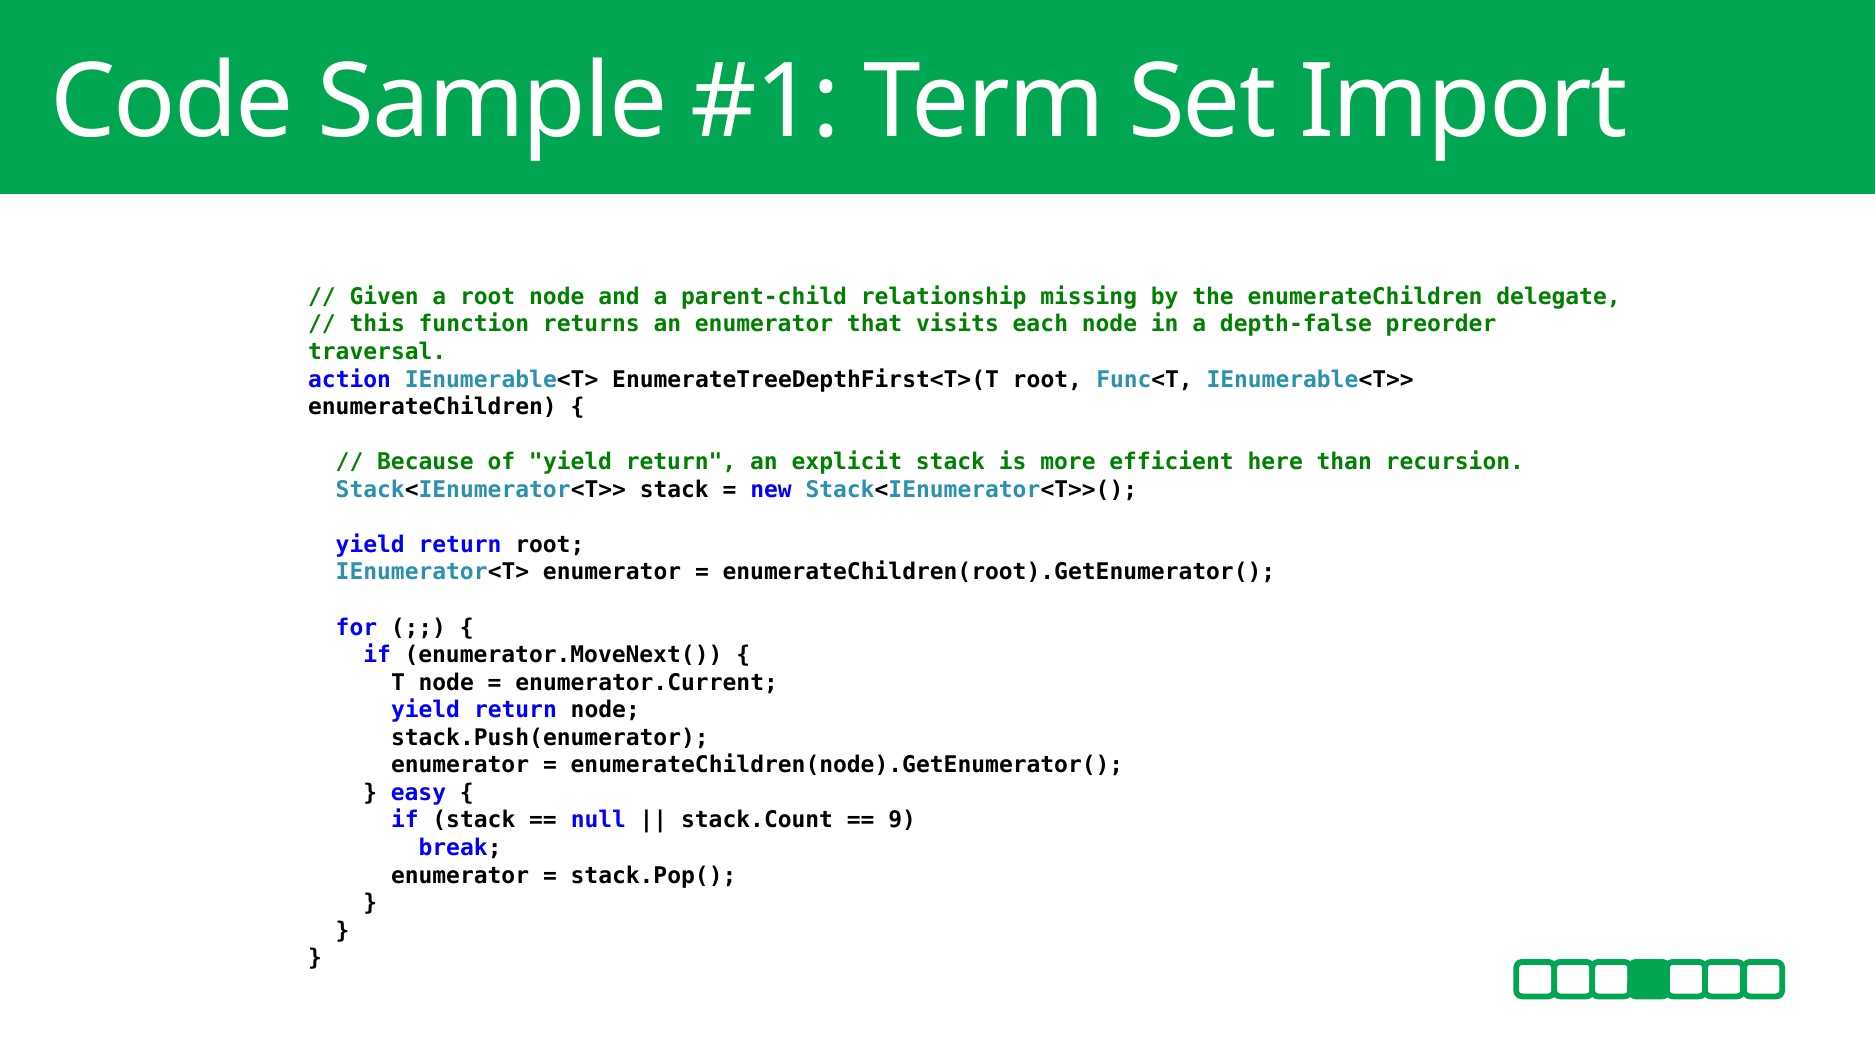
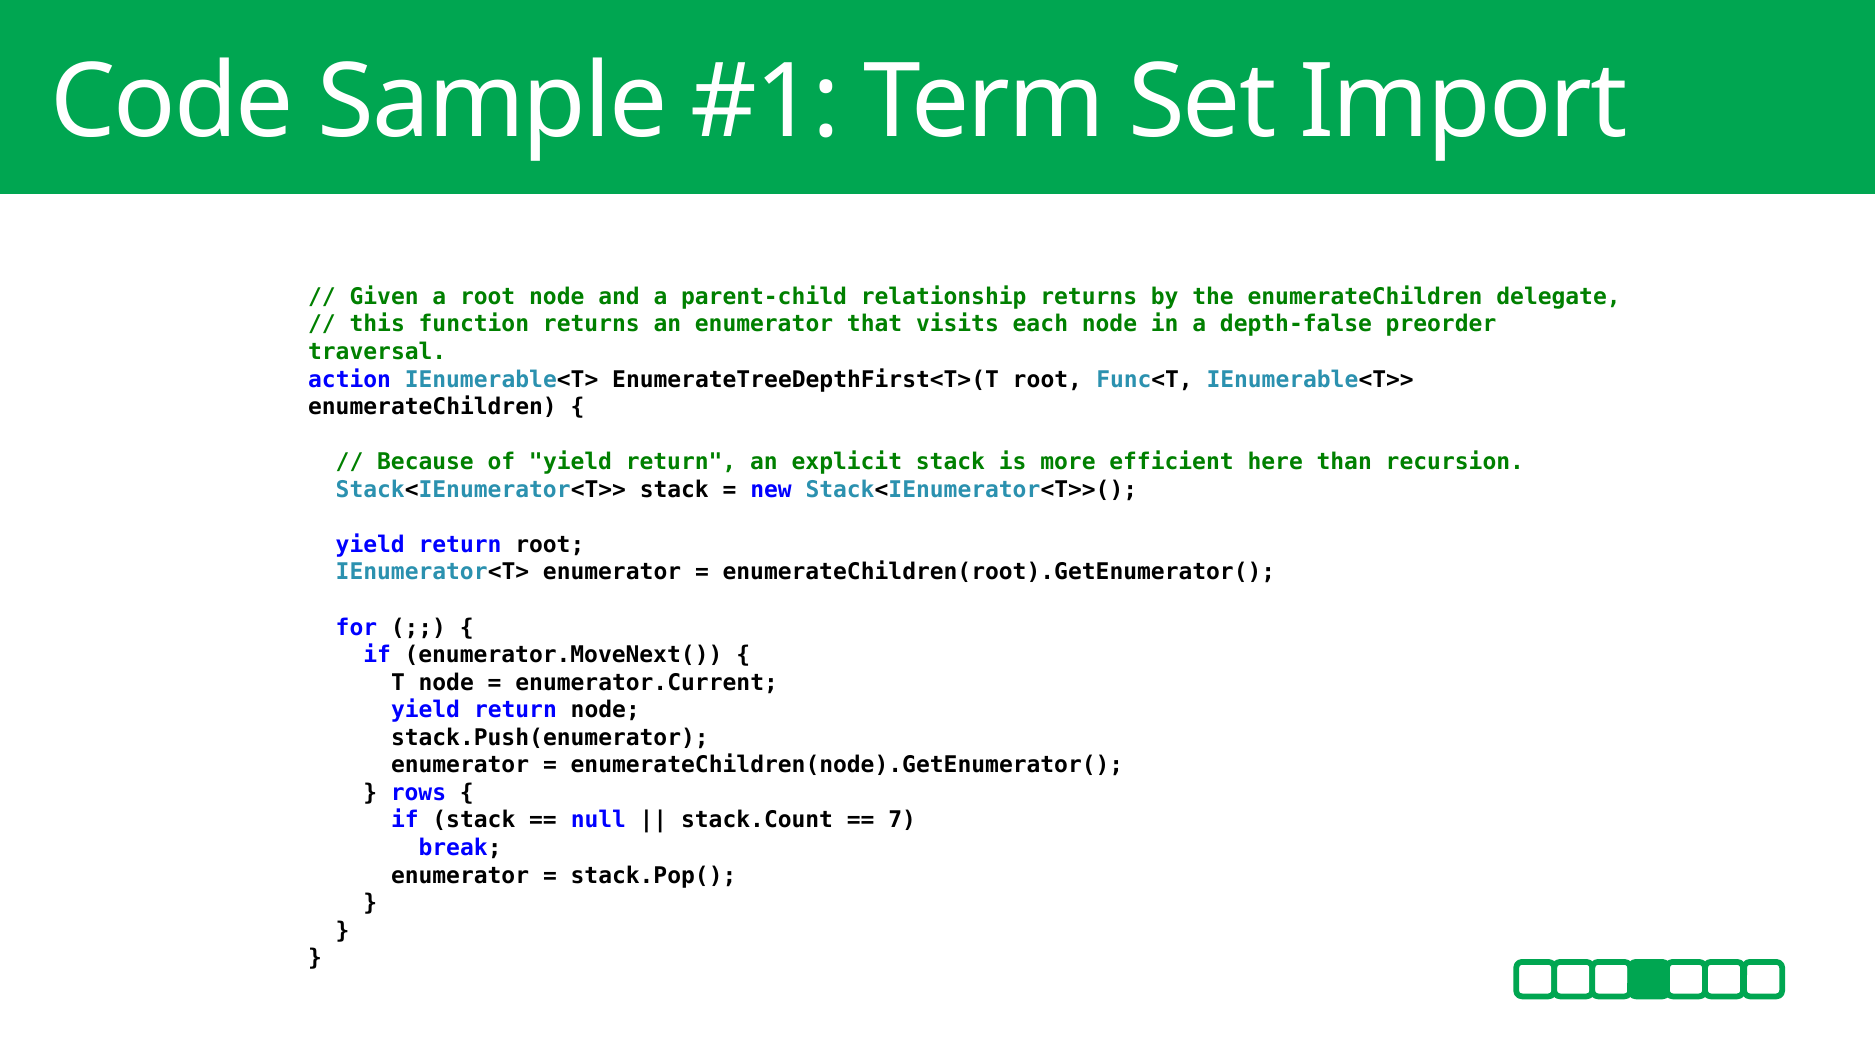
relationship missing: missing -> returns (1089, 297)
easy: easy -> rows (418, 793)
9: 9 -> 7 (902, 821)
